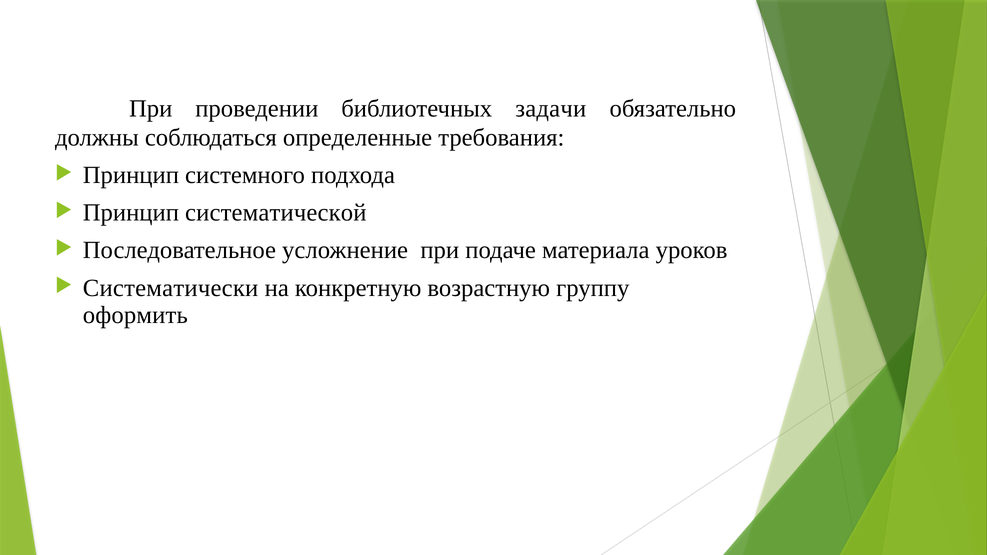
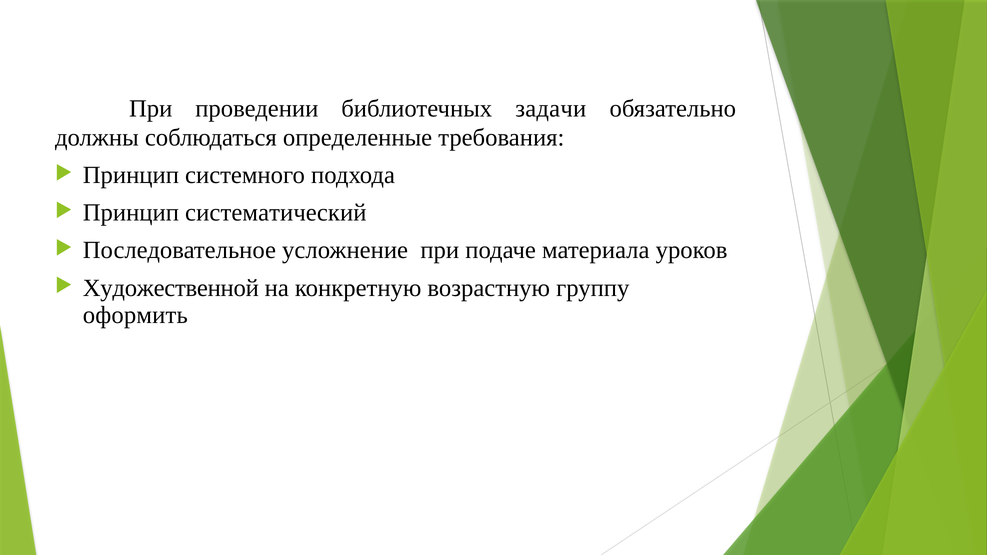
систематической: систематической -> систематический (276, 213)
Систематически: Систематически -> Художественной (171, 288)
